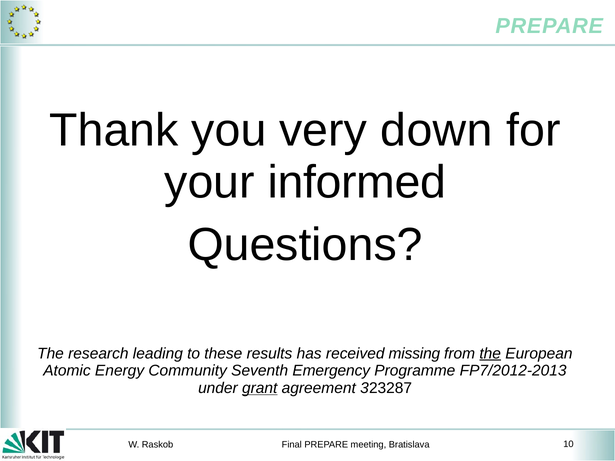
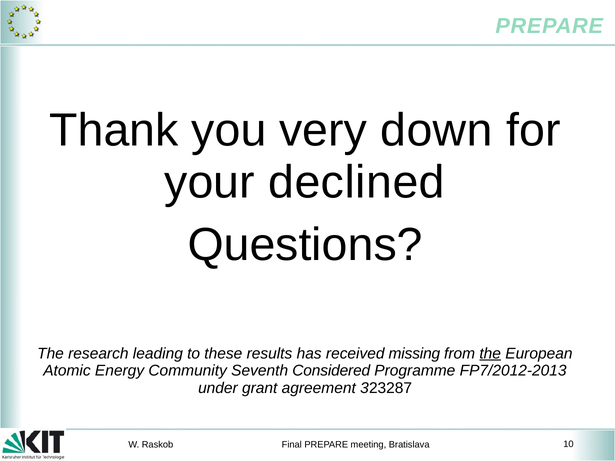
informed: informed -> declined (356, 182)
Emergency: Emergency -> Considered (331, 371)
grant underline: present -> none (260, 388)
